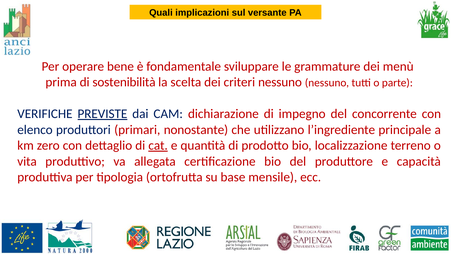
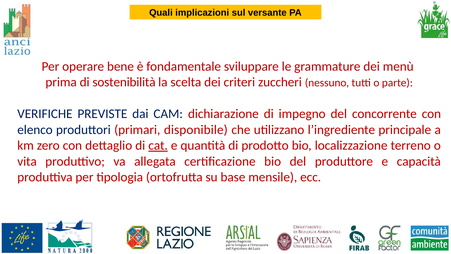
criteri nessuno: nessuno -> zuccheri (280, 82)
PREVISTE underline: present -> none (102, 114)
nonostante: nonostante -> disponibile (196, 130)
